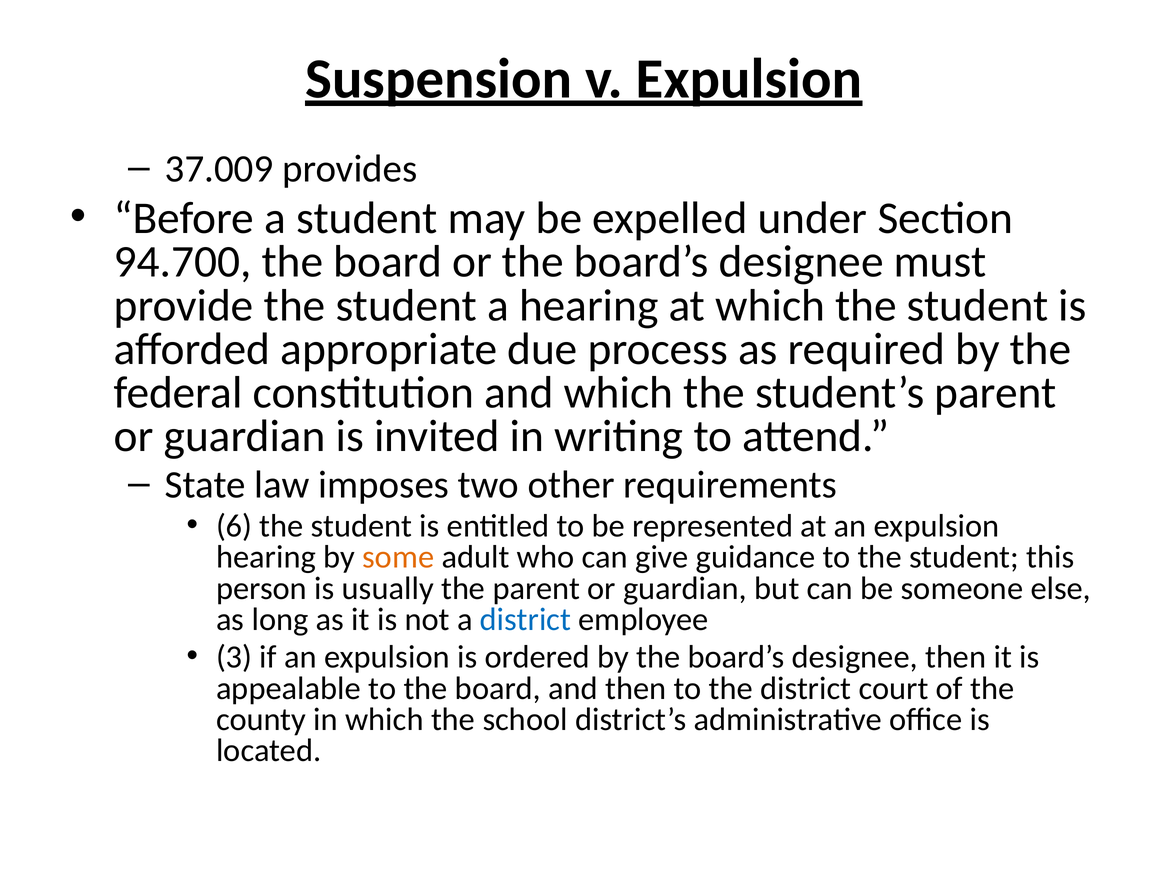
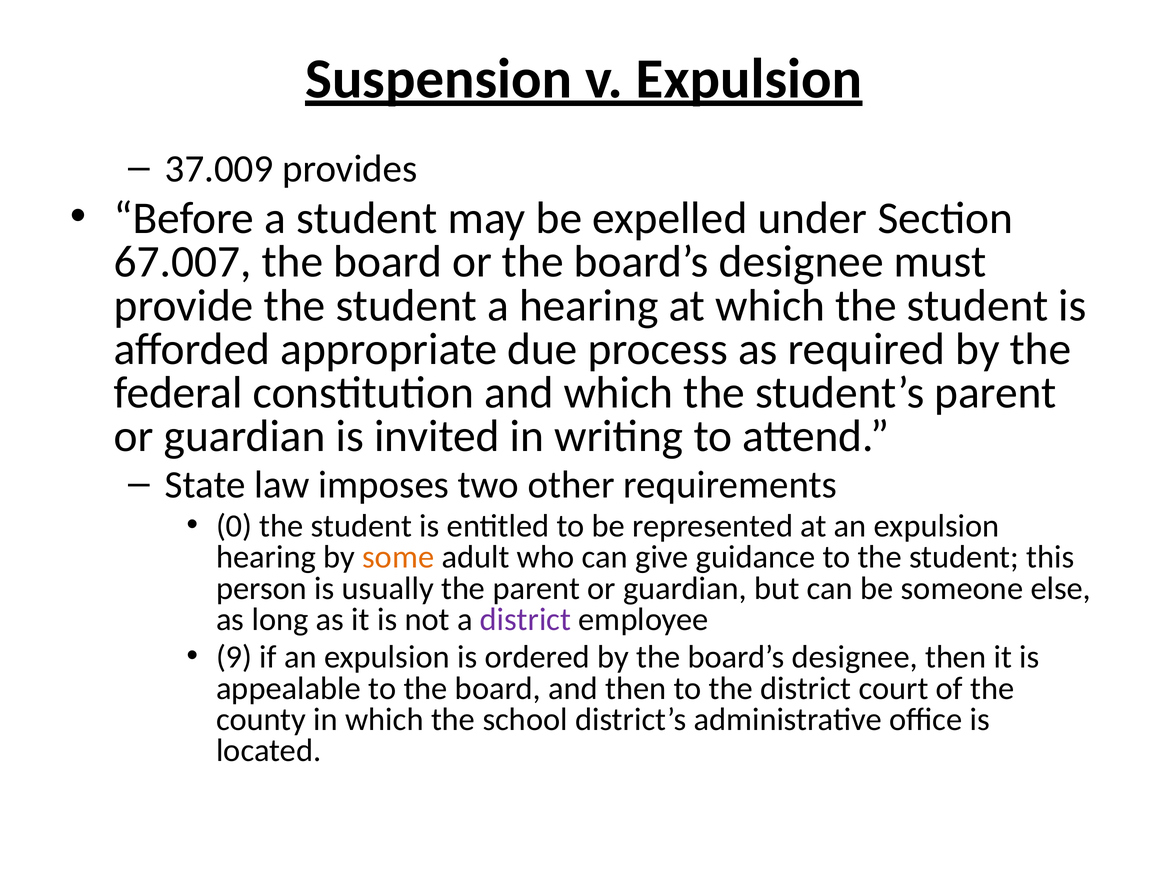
94.700: 94.700 -> 67.007 (183, 262)
6: 6 -> 0 (234, 526)
district colour: blue -> purple (525, 620)
3: 3 -> 9 (234, 657)
